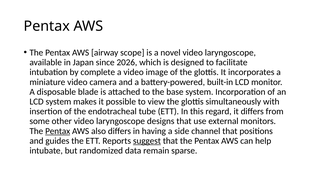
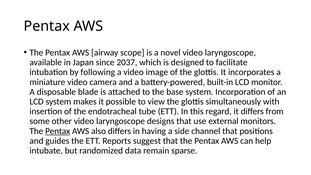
2026: 2026 -> 2037 (127, 62)
complete: complete -> following (98, 72)
suggest underline: present -> none (147, 141)
